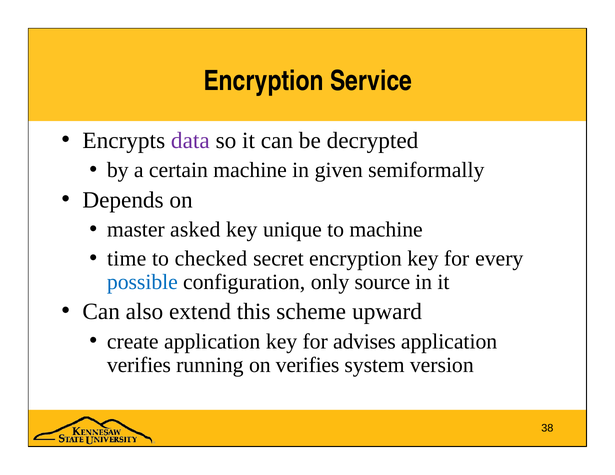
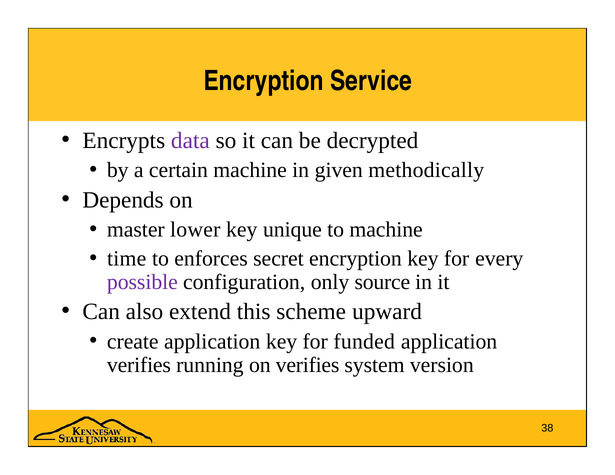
semiformally: semiformally -> methodically (426, 170)
asked: asked -> lower (195, 230)
checked: checked -> enforces (211, 259)
possible colour: blue -> purple (142, 282)
advises: advises -> funded (364, 342)
